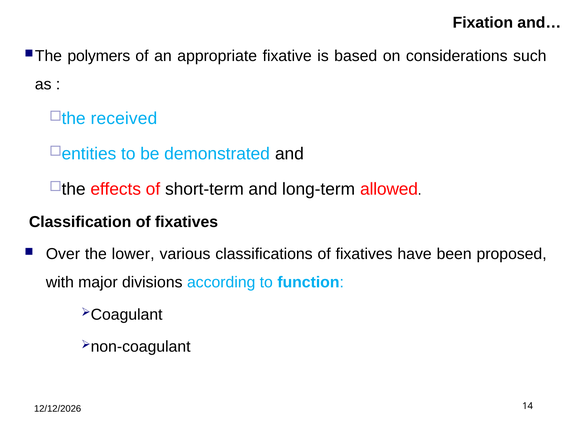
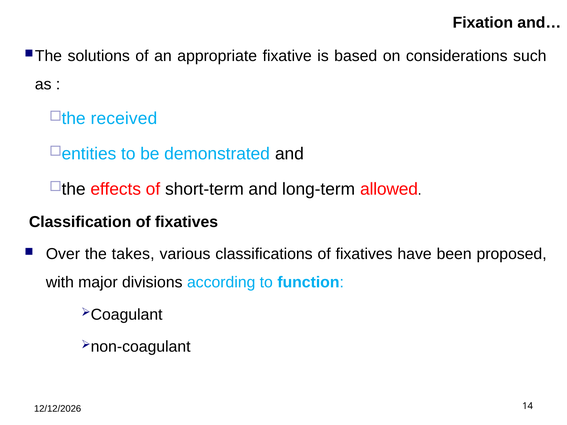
polymers: polymers -> solutions (99, 56)
lower: lower -> takes (133, 254)
